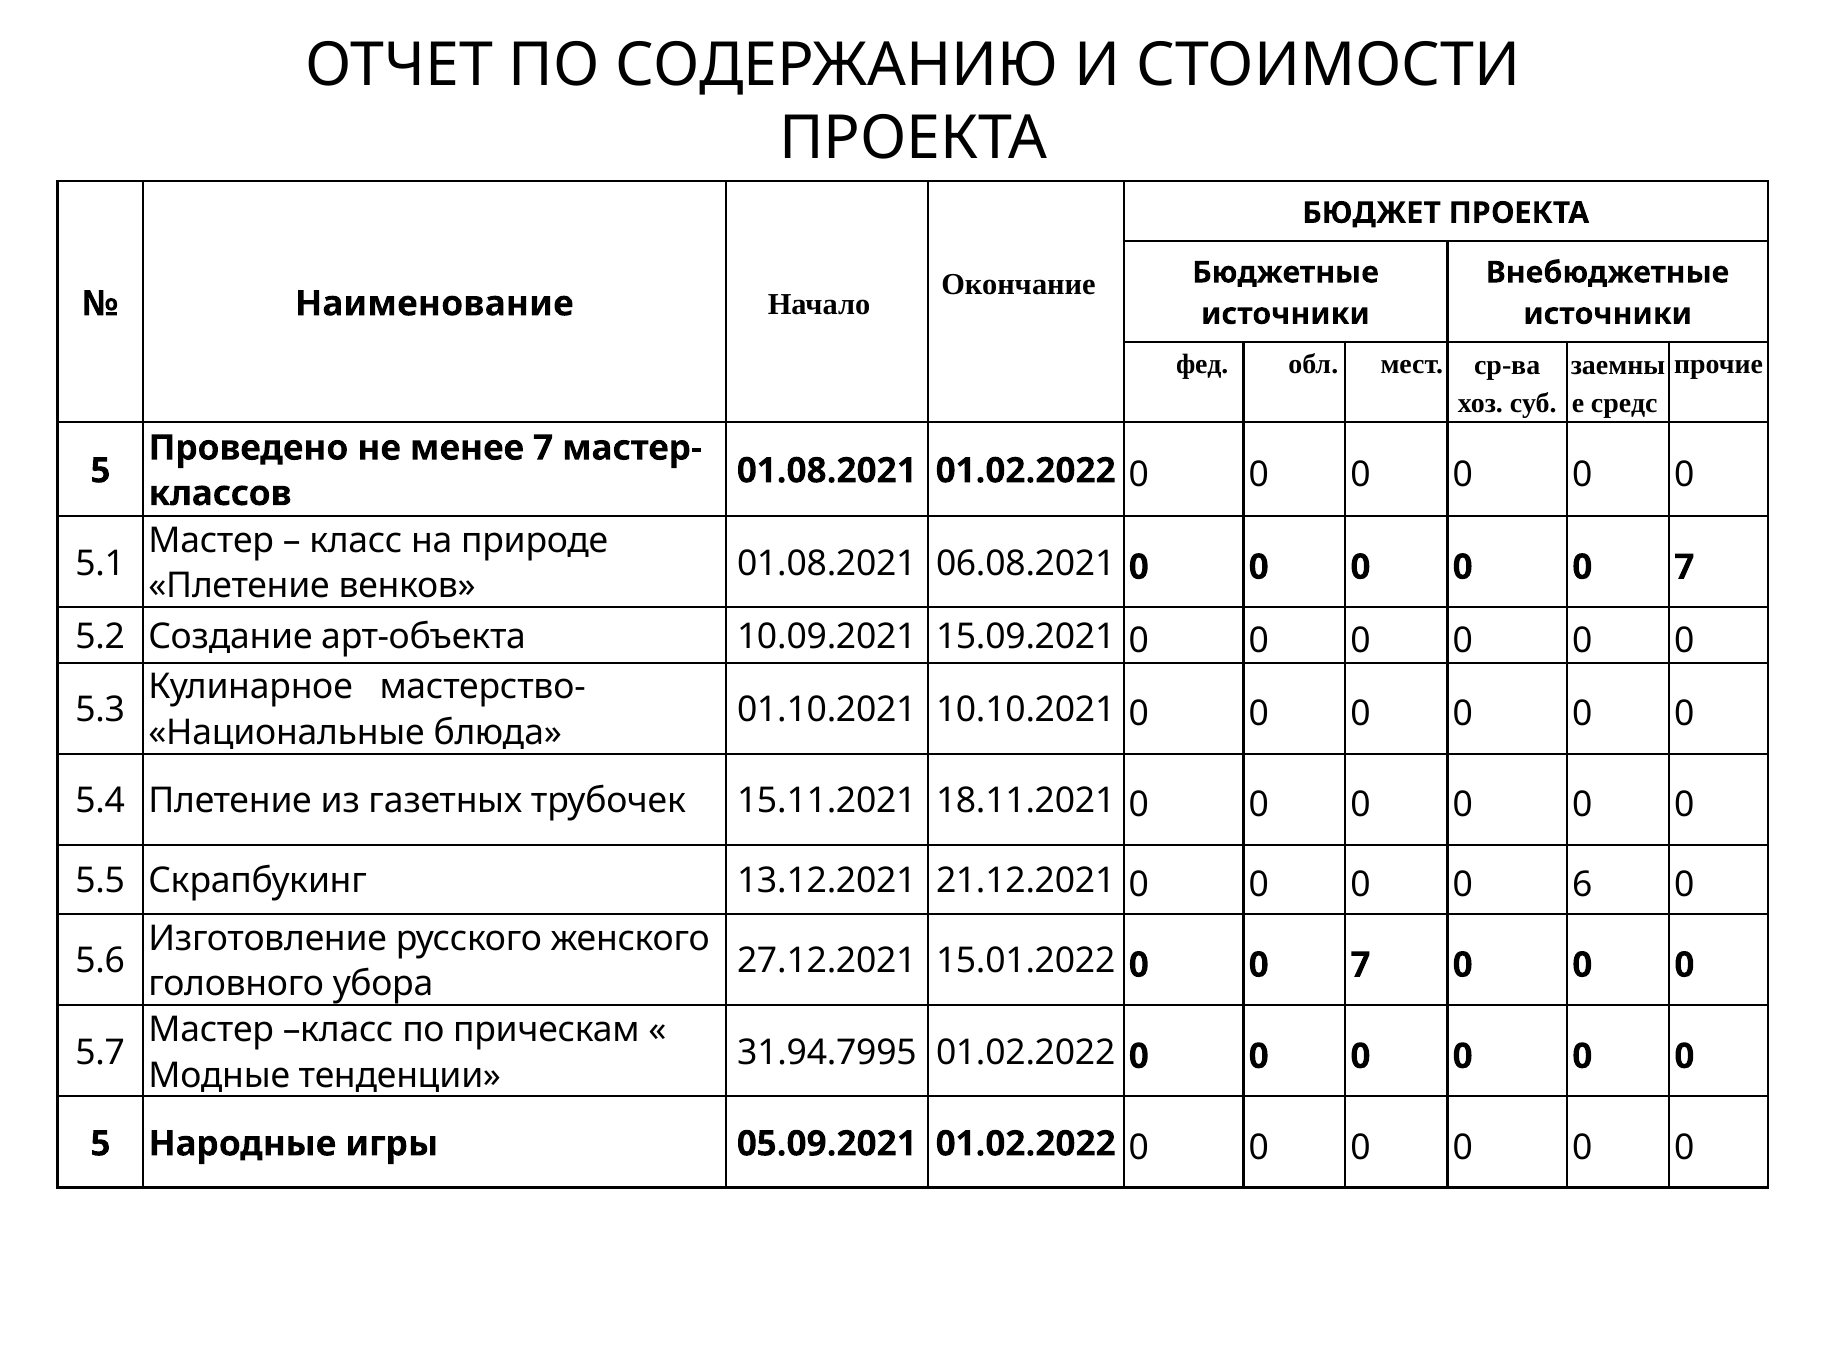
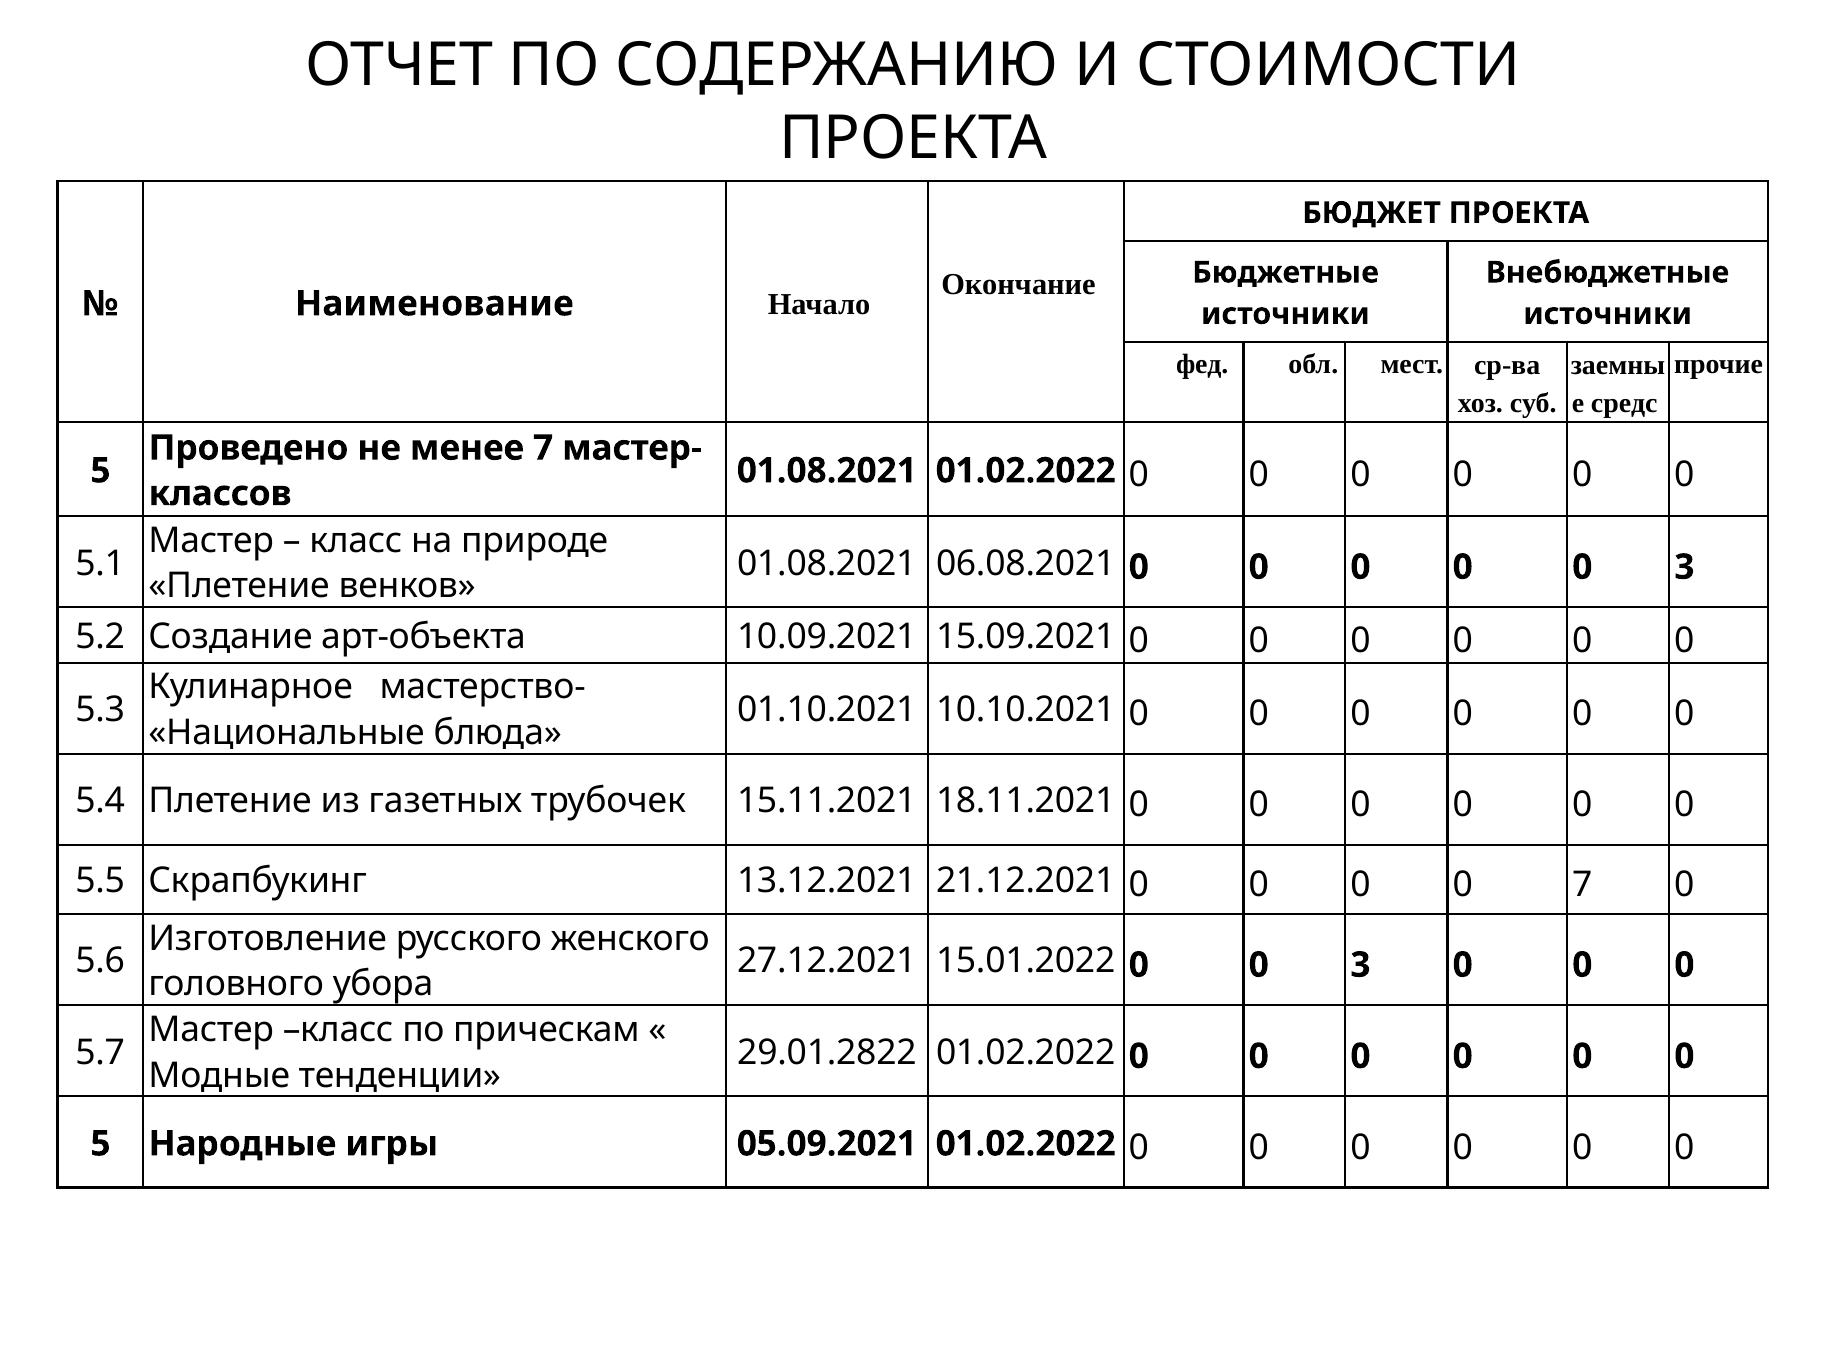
0 0 0 7: 7 -> 3 (1684, 567)
0 6: 6 -> 7 (1582, 885)
15.01.2022 0 0 7: 7 -> 3 (1360, 965)
31.94.7995: 31.94.7995 -> 29.01.2822 (827, 1053)
